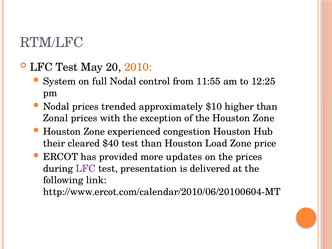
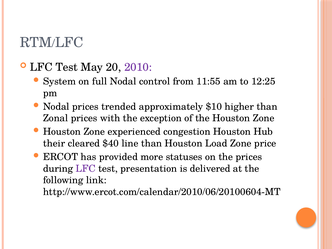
2010 colour: orange -> purple (138, 67)
$40 test: test -> line (130, 143)
updates: updates -> statuses (184, 157)
